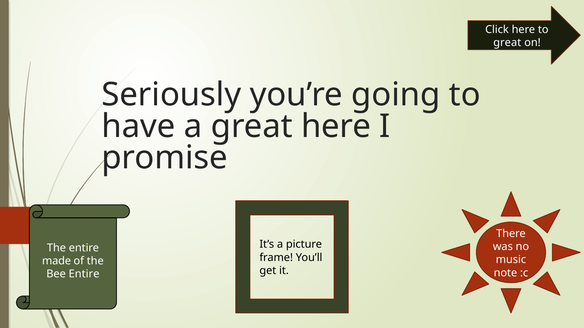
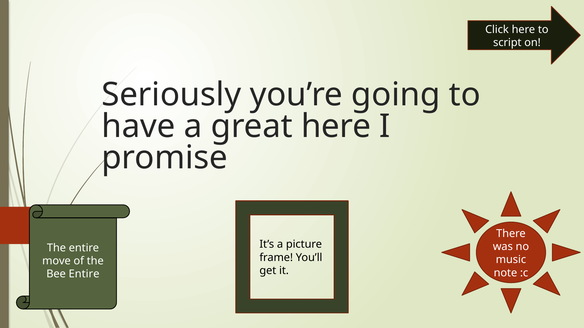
great: great -> script (507, 43)
made: made -> move (56, 261)
